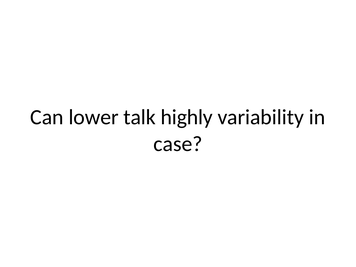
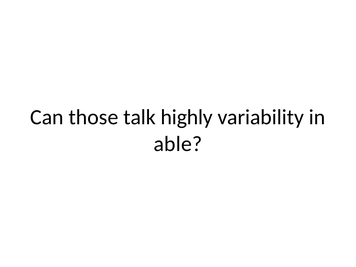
lower: lower -> those (93, 117)
case: case -> able (178, 144)
